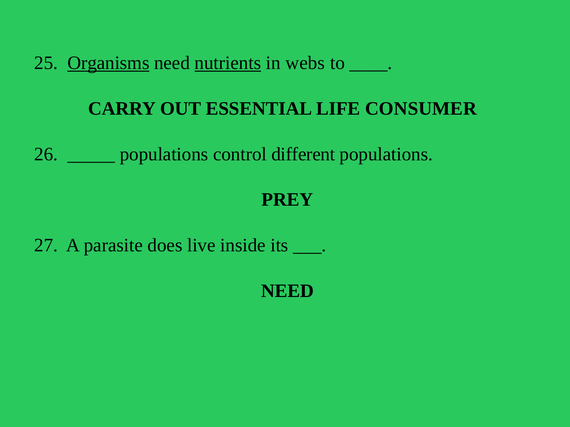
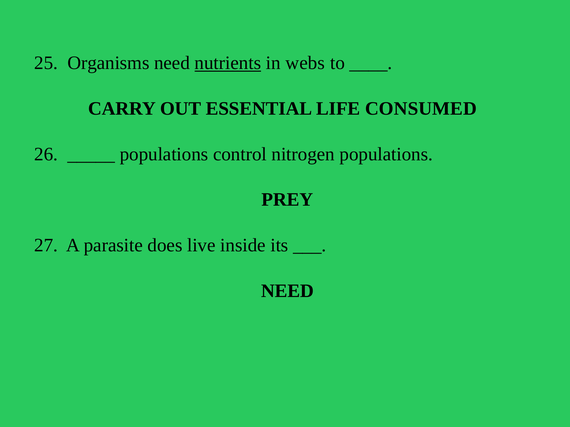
Organisms underline: present -> none (108, 63)
CONSUMER: CONSUMER -> CONSUMED (421, 109)
different: different -> nitrogen (303, 154)
